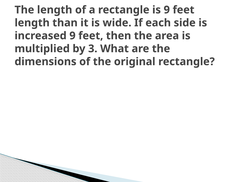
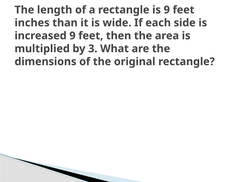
length: length -> inches (32, 23)
